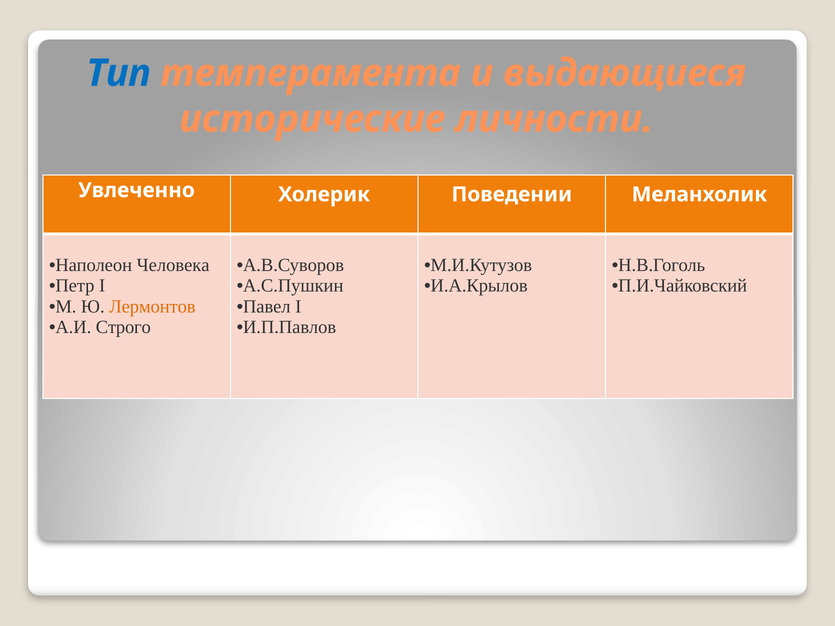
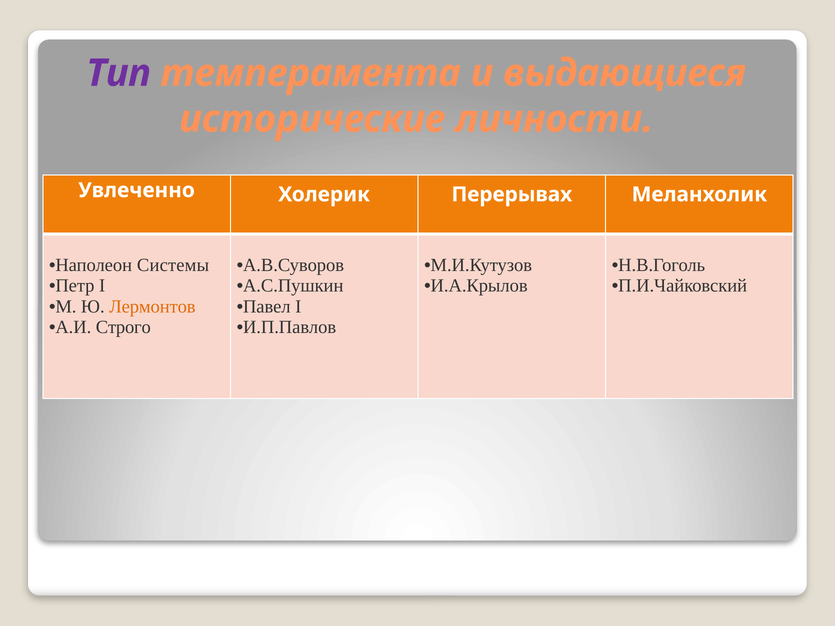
Тип colour: blue -> purple (119, 73)
Поведении: Поведении -> Перерывах (512, 195)
Человека: Человека -> Системы (173, 265)
